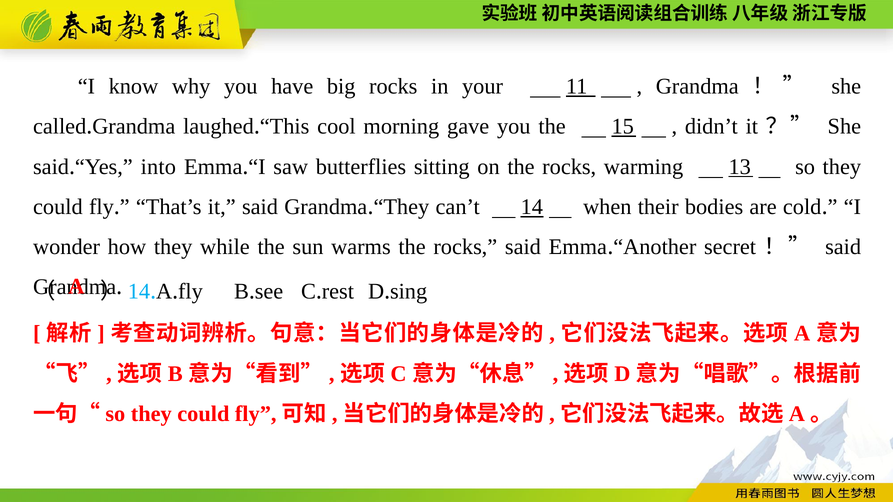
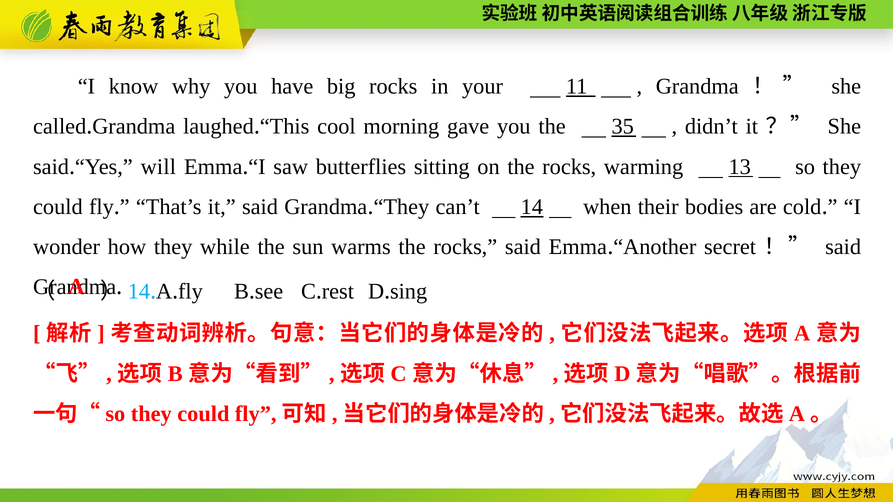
15: 15 -> 35 (623, 127)
into: into -> will (158, 167)
